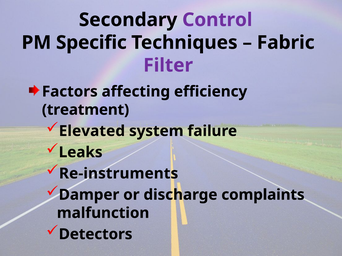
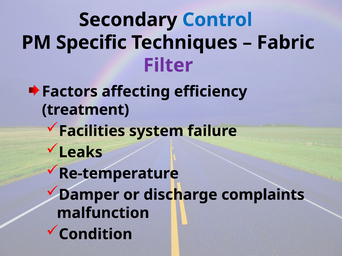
Control colour: purple -> blue (217, 20)
Elevated: Elevated -> Facilities (92, 131)
Re-instruments: Re-instruments -> Re-temperature (119, 174)
Detectors: Detectors -> Condition (96, 235)
